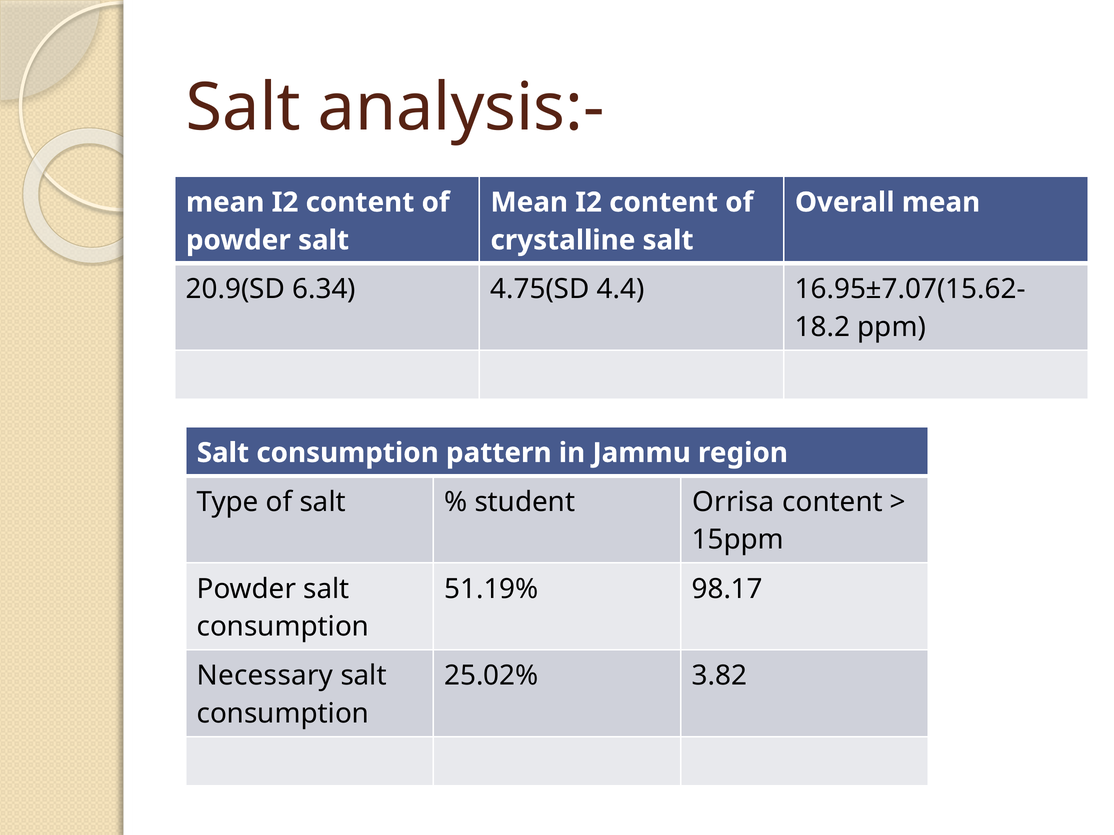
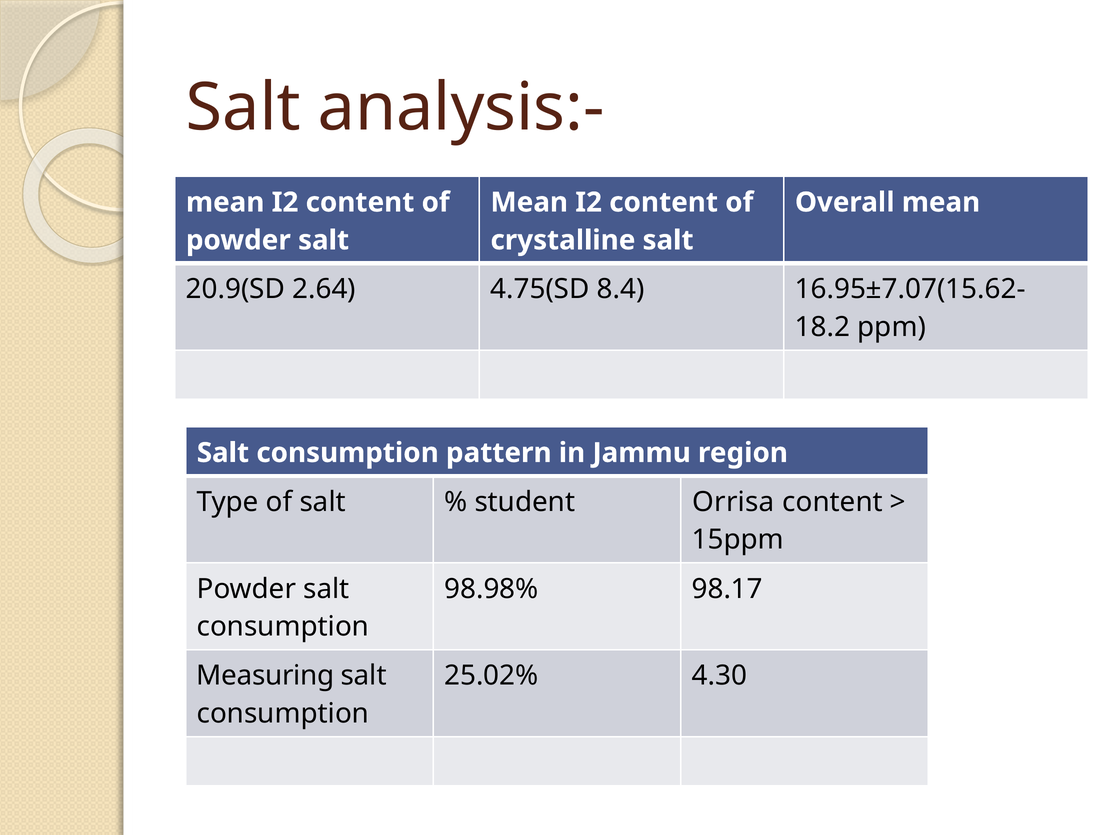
6.34: 6.34 -> 2.64 (324, 289)
4.4: 4.4 -> 8.4 (621, 289)
51.19%: 51.19% -> 98.98% (491, 589)
Necessary: Necessary -> Measuring (265, 676)
3.82: 3.82 -> 4.30 (719, 676)
